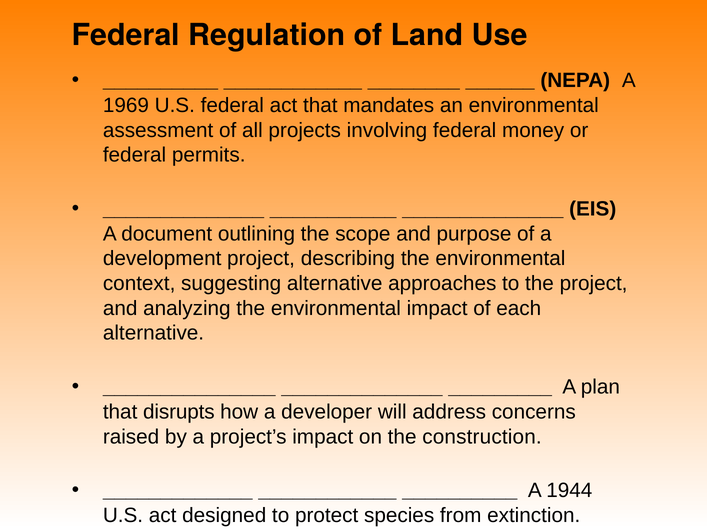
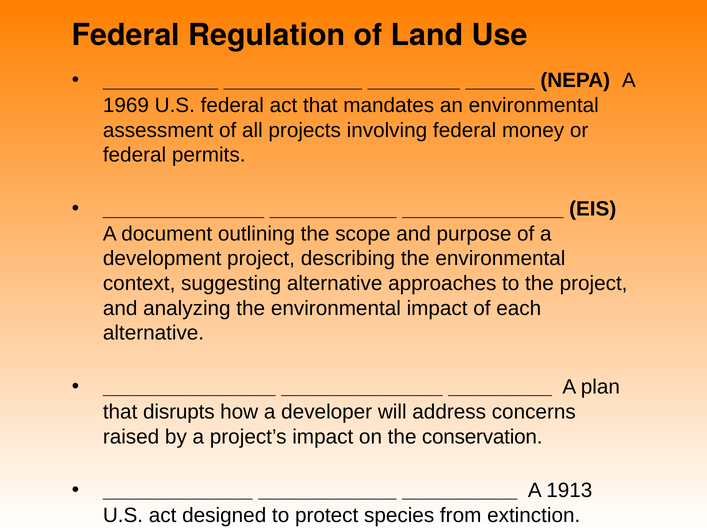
construction: construction -> conservation (482, 437)
1944: 1944 -> 1913 (569, 491)
